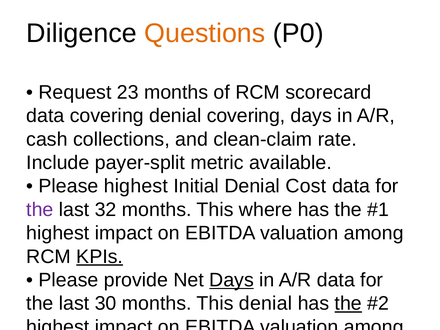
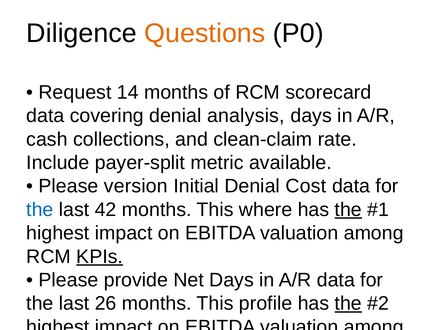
23: 23 -> 14 (128, 92)
denial covering: covering -> analysis (246, 116)
Please highest: highest -> version (136, 186)
the colour: purple -> blue (40, 210)
32: 32 -> 42 (106, 210)
the underline: none -> present (348, 210)
Days underline: present -> none (232, 280)
30: 30 -> 26 (106, 304)
This denial: denial -> profile (266, 304)
